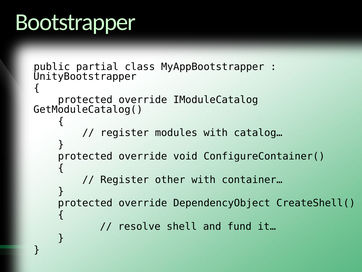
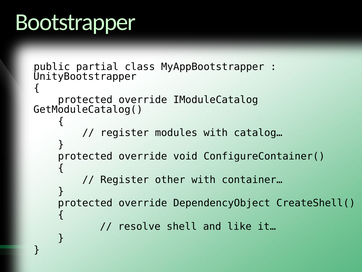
fund: fund -> like (239, 226)
